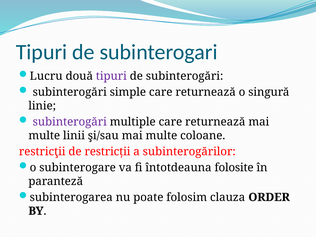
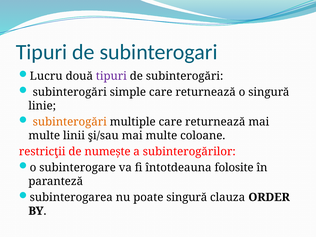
subinterogări colour: purple -> orange (70, 122)
de restricţii: restricţii -> numeşte (108, 152)
poate folosim: folosim -> singură (187, 197)
